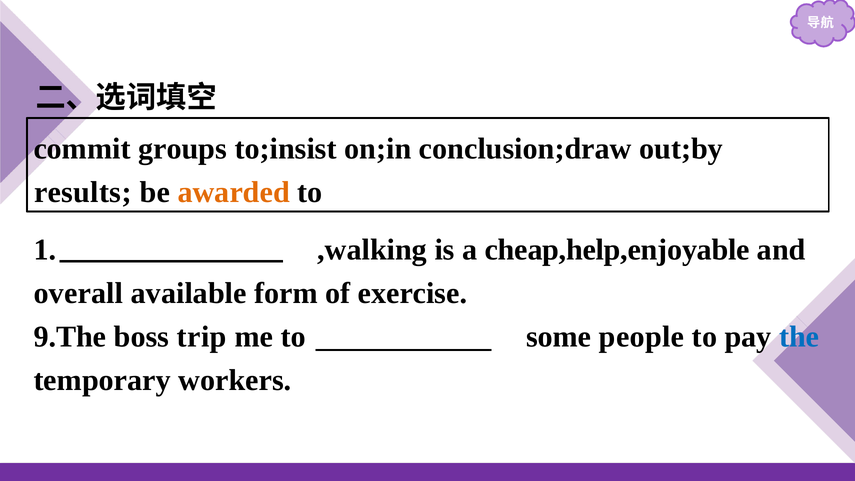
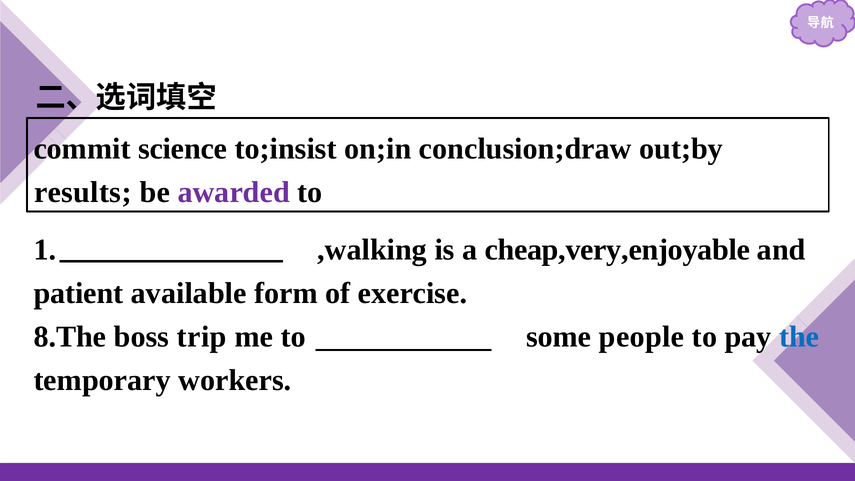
groups: groups -> science (183, 149)
awarded colour: orange -> purple (234, 192)
cheap,help,enjoyable: cheap,help,enjoyable -> cheap,very,enjoyable (617, 250)
overall: overall -> patient (78, 293)
9.The: 9.The -> 8.The (70, 337)
